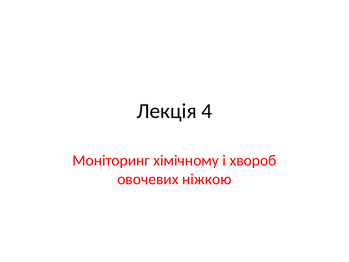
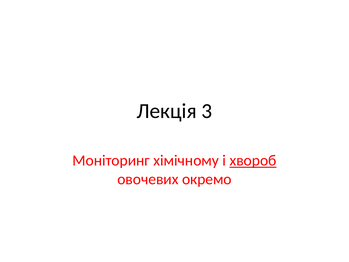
4: 4 -> 3 (207, 111)
хвороб underline: none -> present (253, 160)
ніжкою: ніжкою -> окремо (207, 179)
